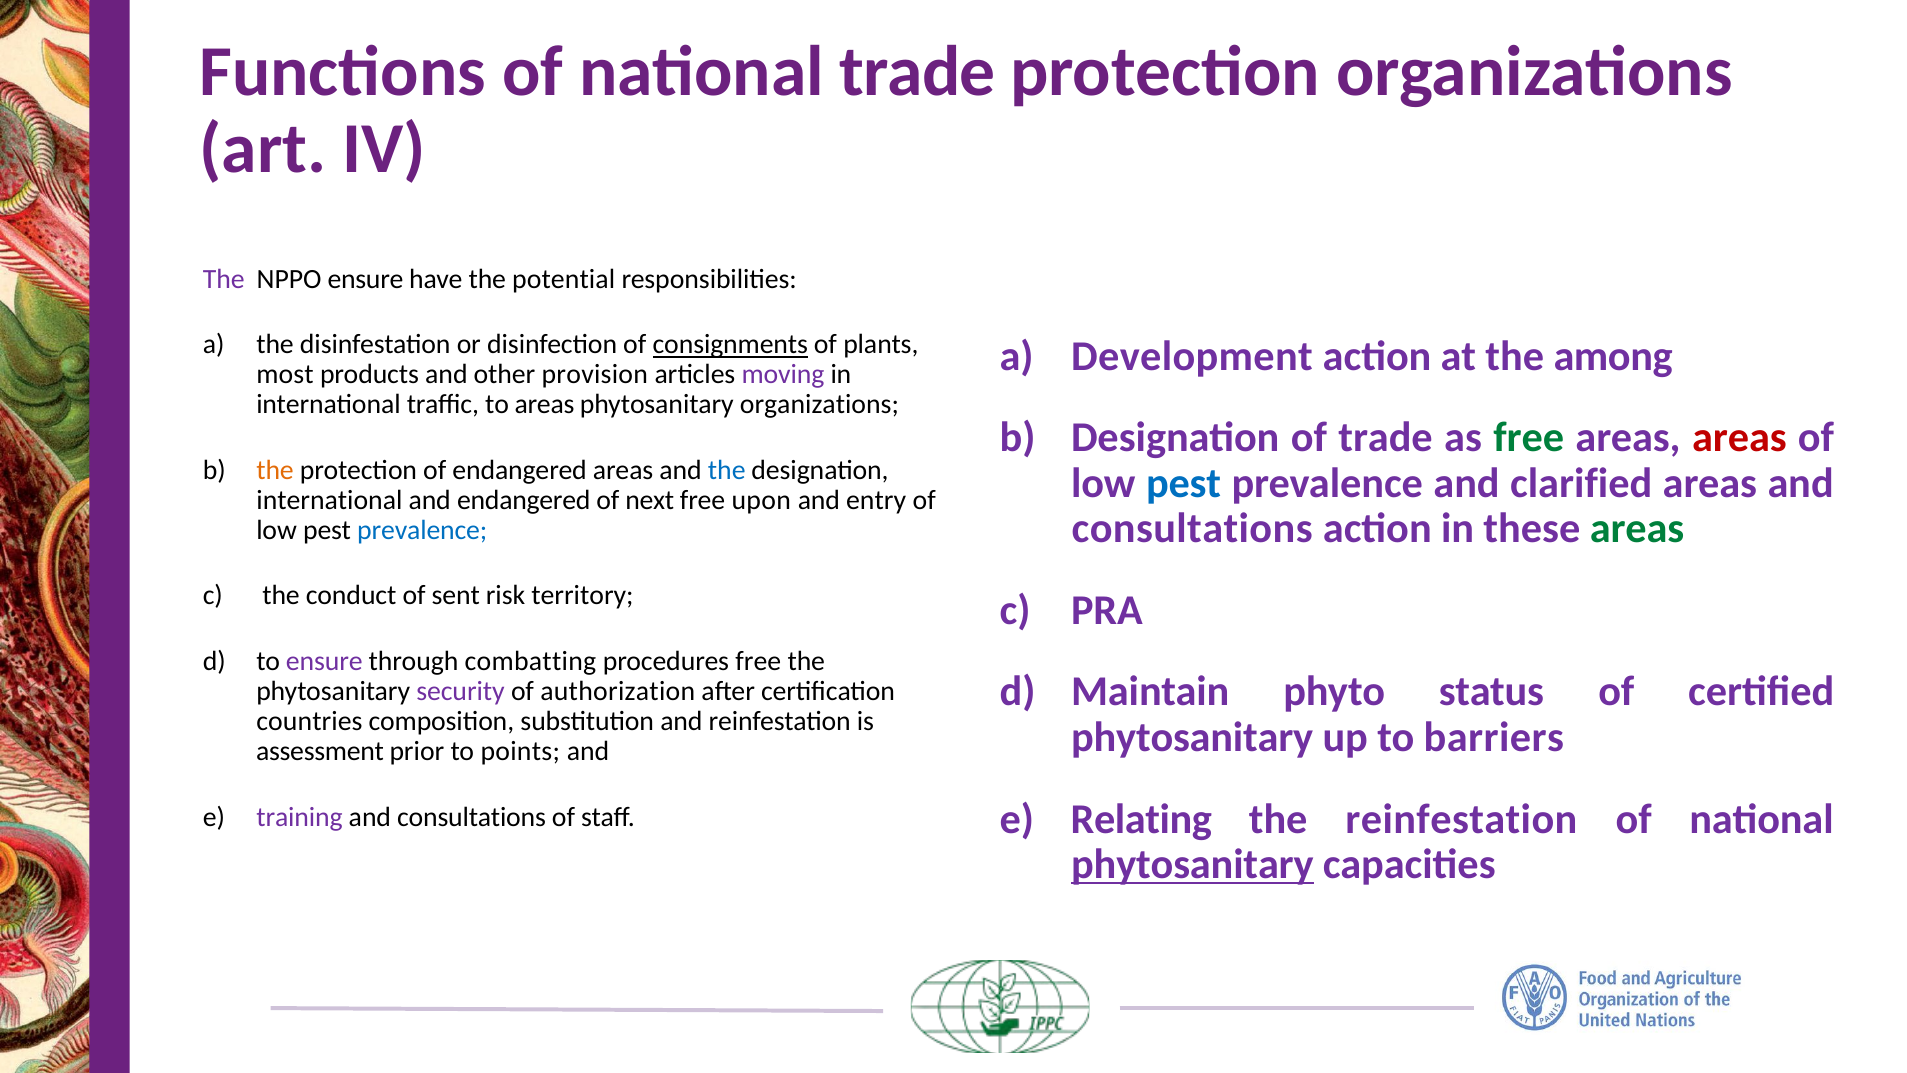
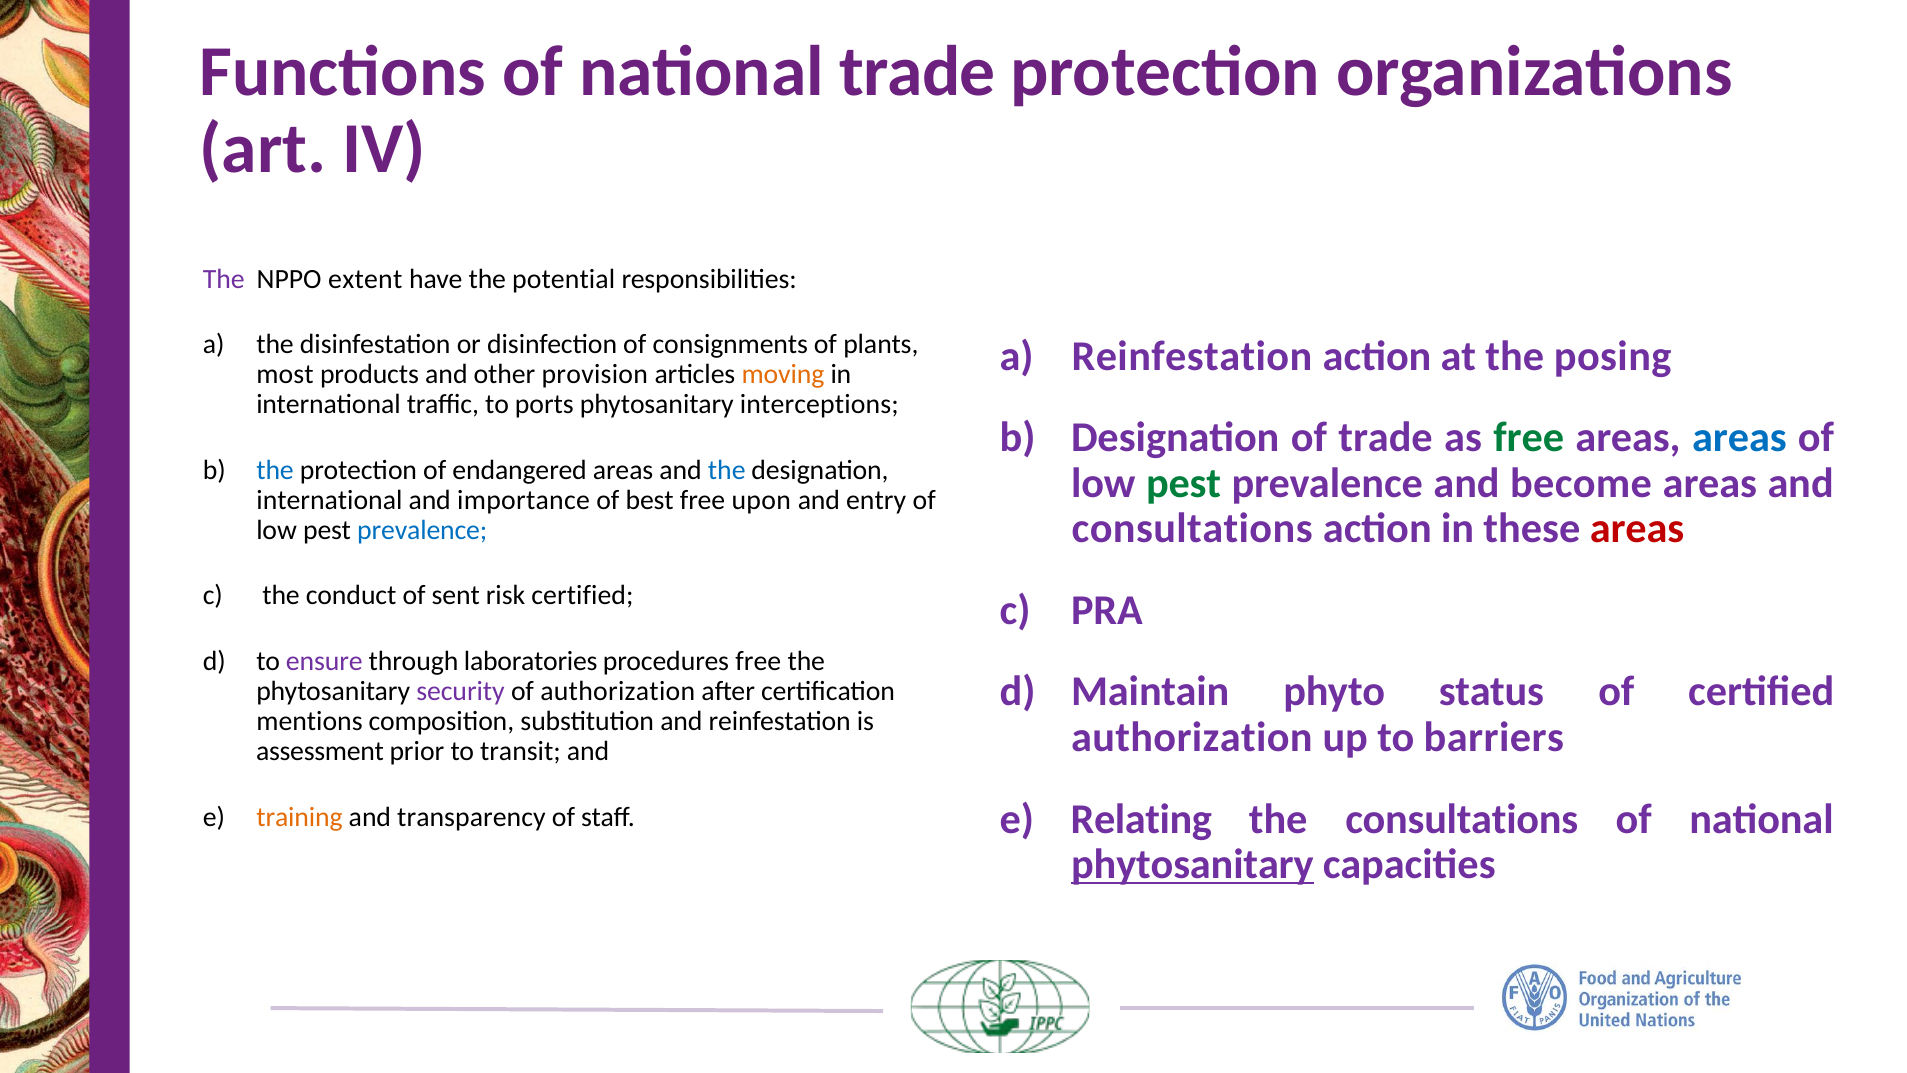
NPPO ensure: ensure -> extent (365, 279)
consignments underline: present -> none (730, 345)
Development: Development -> Reinfestation (1192, 356)
among: among -> posing (1613, 356)
moving colour: purple -> orange (783, 375)
to areas: areas -> ports (544, 404)
phytosanitary organizations: organizations -> interceptions (819, 404)
areas colour: red -> blue (1739, 438)
the colour: orange -> blue (275, 470)
pest colour: blue -> green (1183, 483)
clarified: clarified -> become (1581, 483)
and endangered: endangered -> importance (524, 500)
next: next -> best (650, 500)
areas colour: green -> red (1637, 529)
risk territory: territory -> certified (582, 596)
combatting: combatting -> laboratories (531, 661)
countries: countries -> mentions (310, 721)
phytosanitary: phytosanitary -> authorization (1192, 737)
points: points -> transit (520, 751)
the reinfestation: reinfestation -> consultations (1462, 819)
training colour: purple -> orange (299, 817)
consultations: consultations -> transparency (471, 817)
